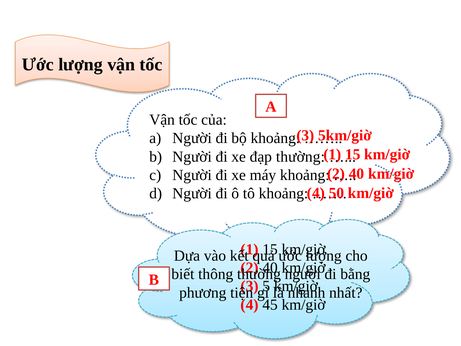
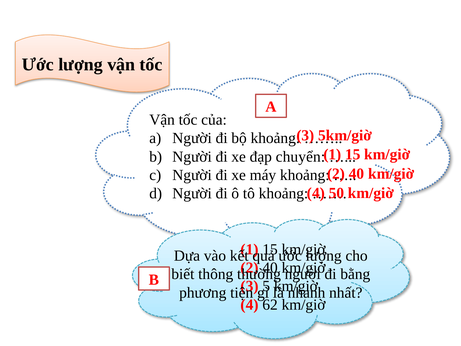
đạp thường: thường -> chuyển (300, 156)
45: 45 -> 62 (270, 304)
